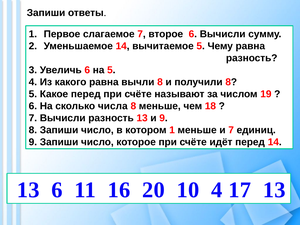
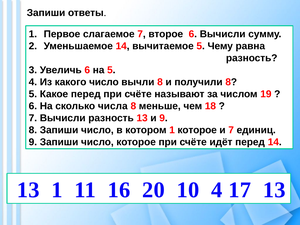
какого равна: равна -> число (104, 82)
1 меньше: меньше -> которое (197, 130)
13 6: 6 -> 1 (57, 190)
